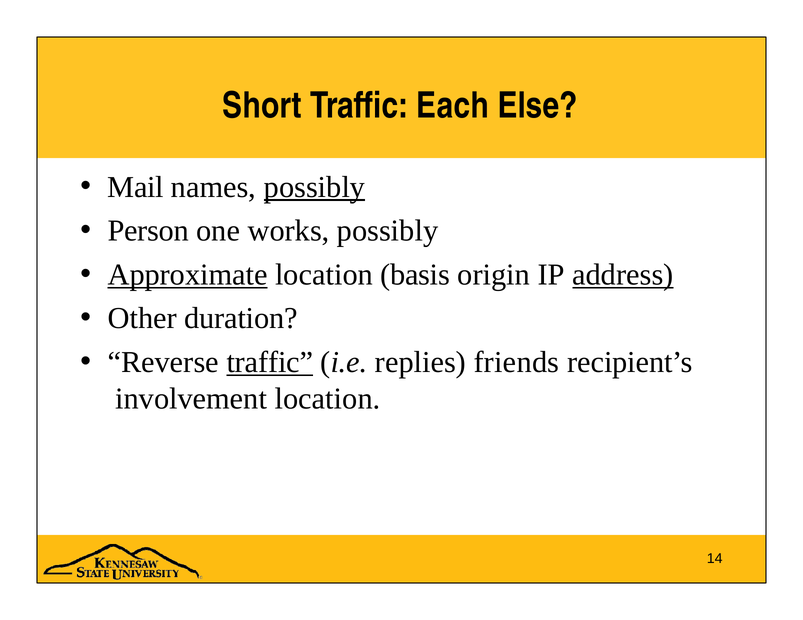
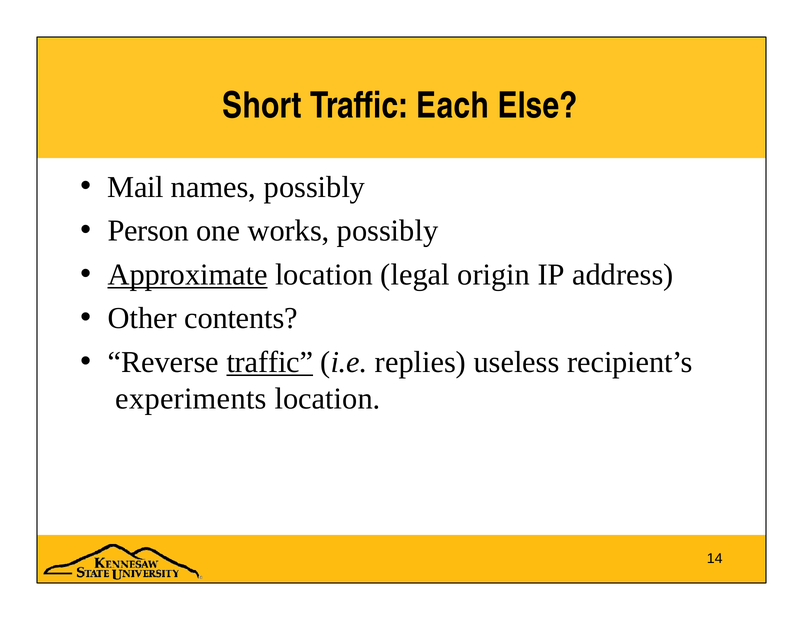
possibly underline: present -> none (315, 187)
basis: basis -> legal (415, 275)
address underline: present -> none (623, 275)
duration: duration -> contents (241, 319)
friends: friends -> useless (517, 362)
involvement: involvement -> experiments (191, 399)
